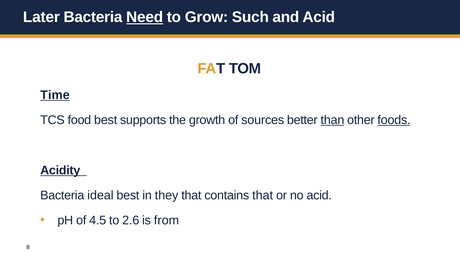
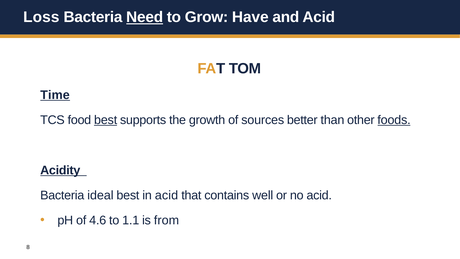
Later: Later -> Loss (41, 17)
Such: Such -> Have (250, 17)
best underline: none -> present (106, 120)
than underline: present -> none (332, 120)
in they: they -> acid (167, 195)
contains that: that -> well (263, 195)
4.5: 4.5 -> 4.6 (98, 220)
2.6: 2.6 -> 1.1 (131, 220)
